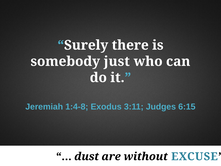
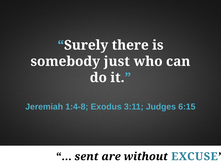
dust: dust -> sent (86, 156)
